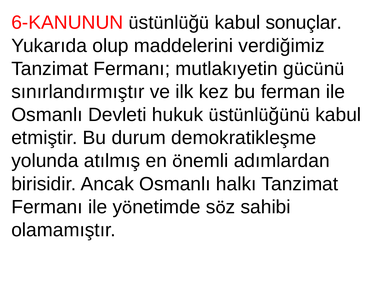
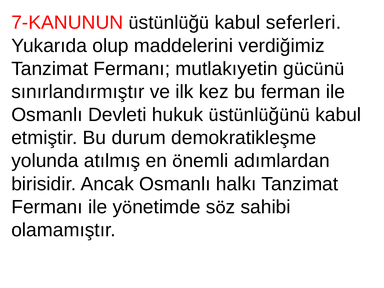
6-KANUNUN: 6-KANUNUN -> 7-KANUNUN (67, 23)
sonuçlar: sonuçlar -> seferleri (304, 23)
